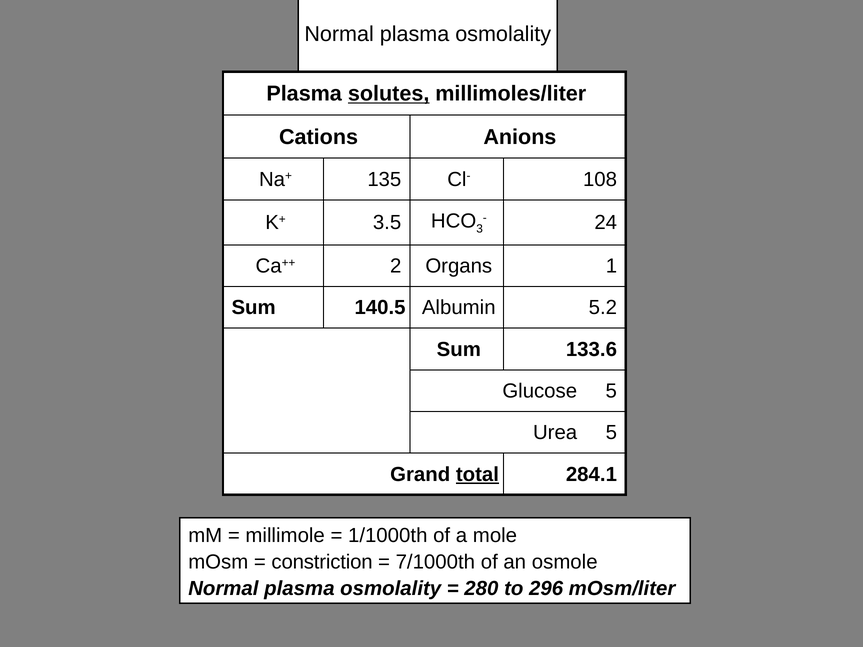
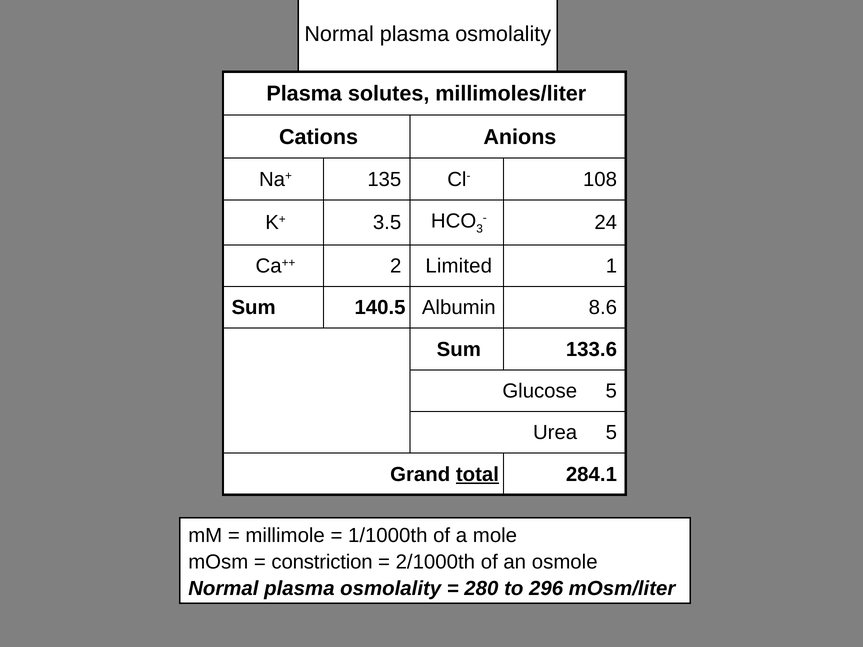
solutes underline: present -> none (389, 94)
Organs: Organs -> Limited (459, 266)
5.2: 5.2 -> 8.6 (603, 308)
7/1000th: 7/1000th -> 2/1000th (435, 562)
